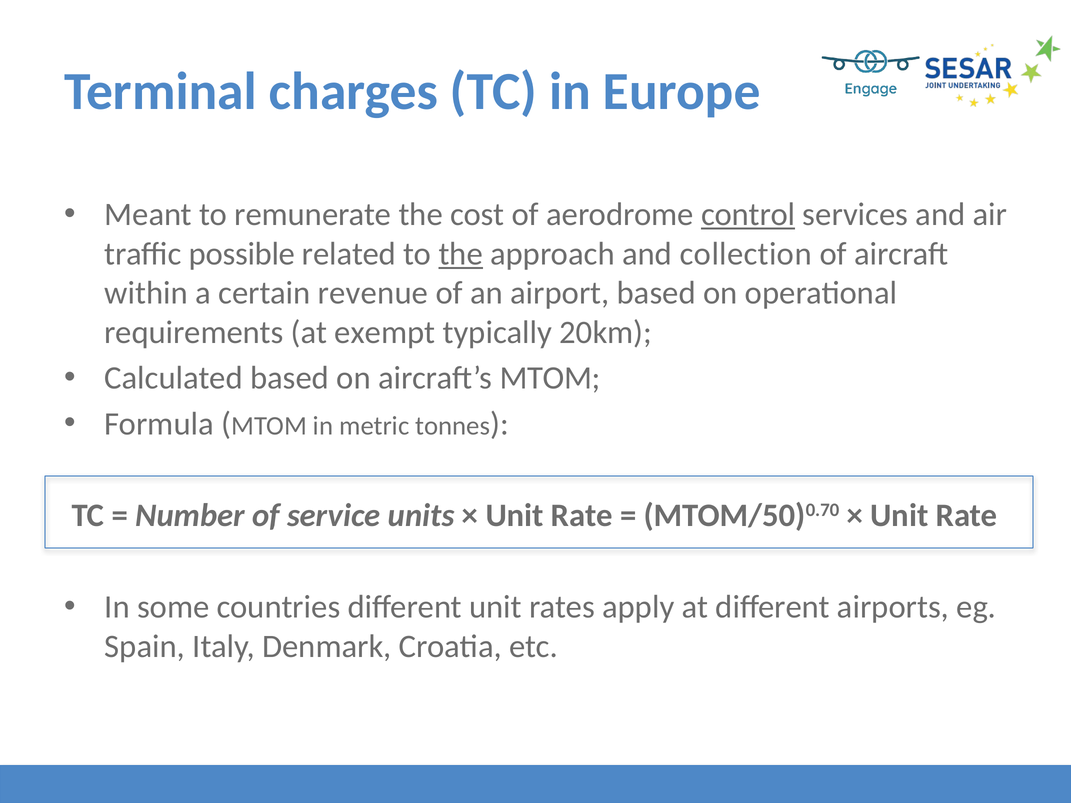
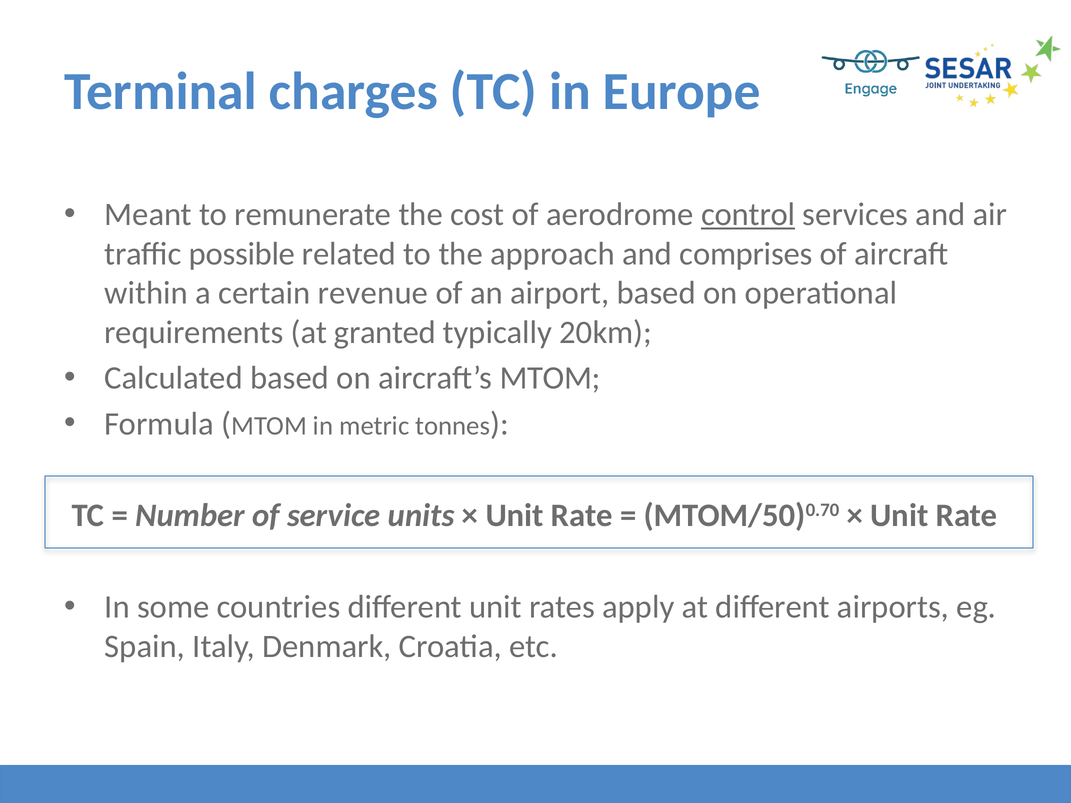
the underline: present -> none (461, 254)
collection: collection -> comprises (746, 254)
exempt: exempt -> granted (385, 332)
